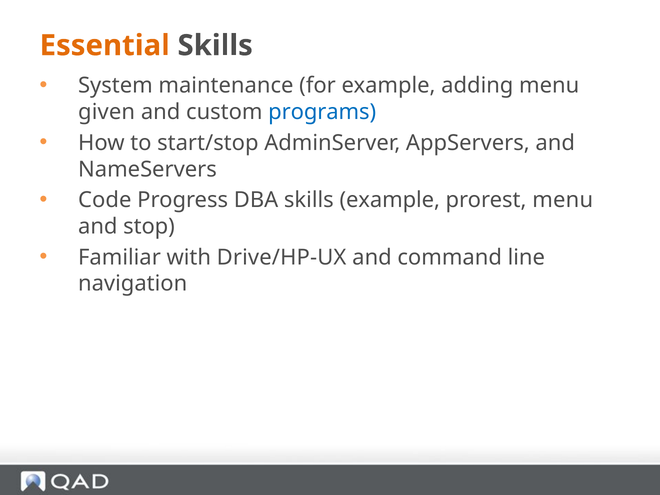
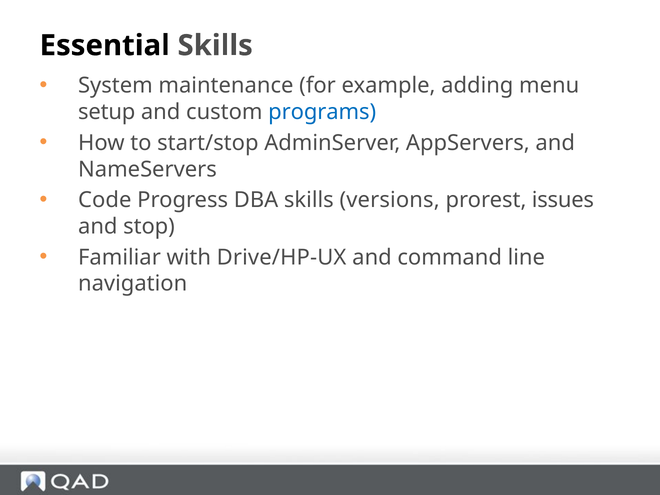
Essential colour: orange -> black (105, 46)
given: given -> setup (107, 112)
skills example: example -> versions (390, 200)
prorest menu: menu -> issues (563, 200)
